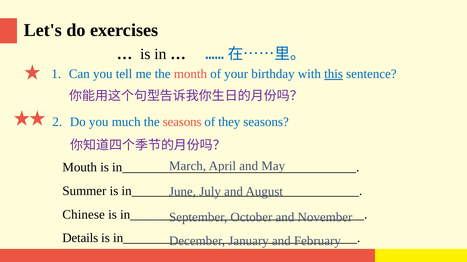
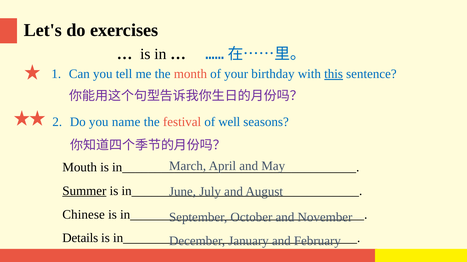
much: much -> name (126, 122)
the seasons: seasons -> festival (182, 122)
they: they -> well (229, 122)
Summer underline: none -> present (84, 191)
